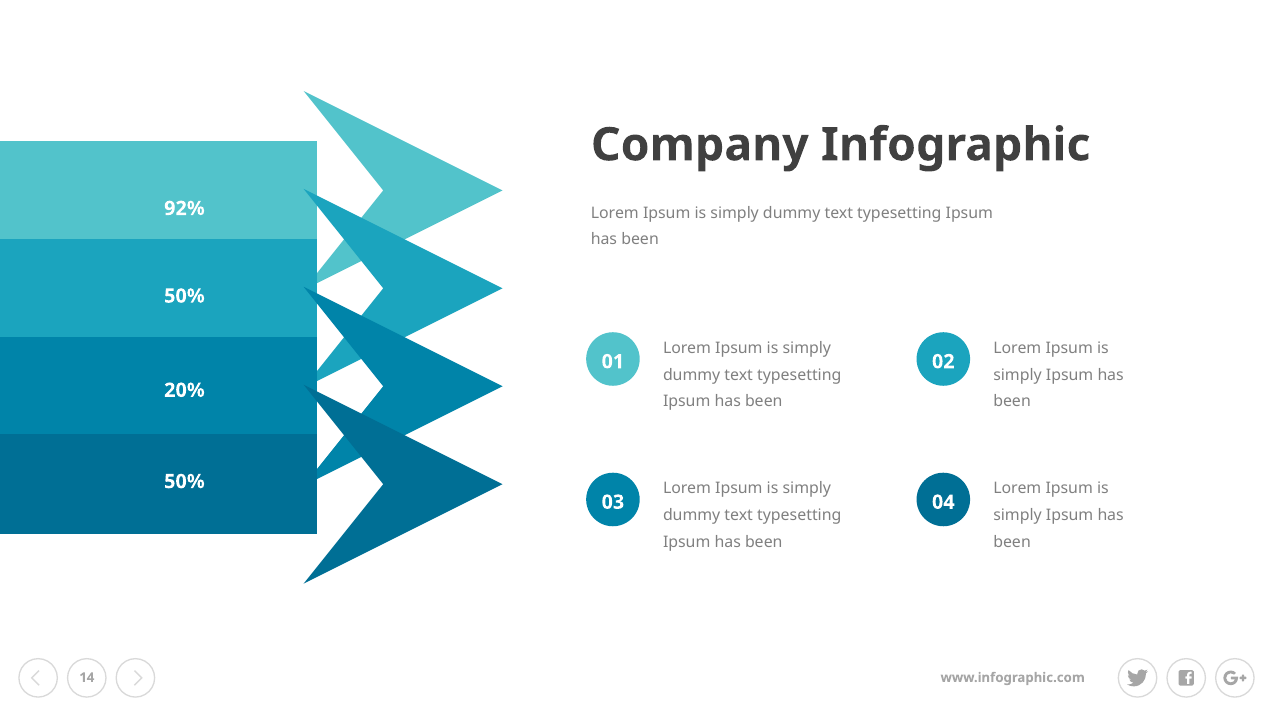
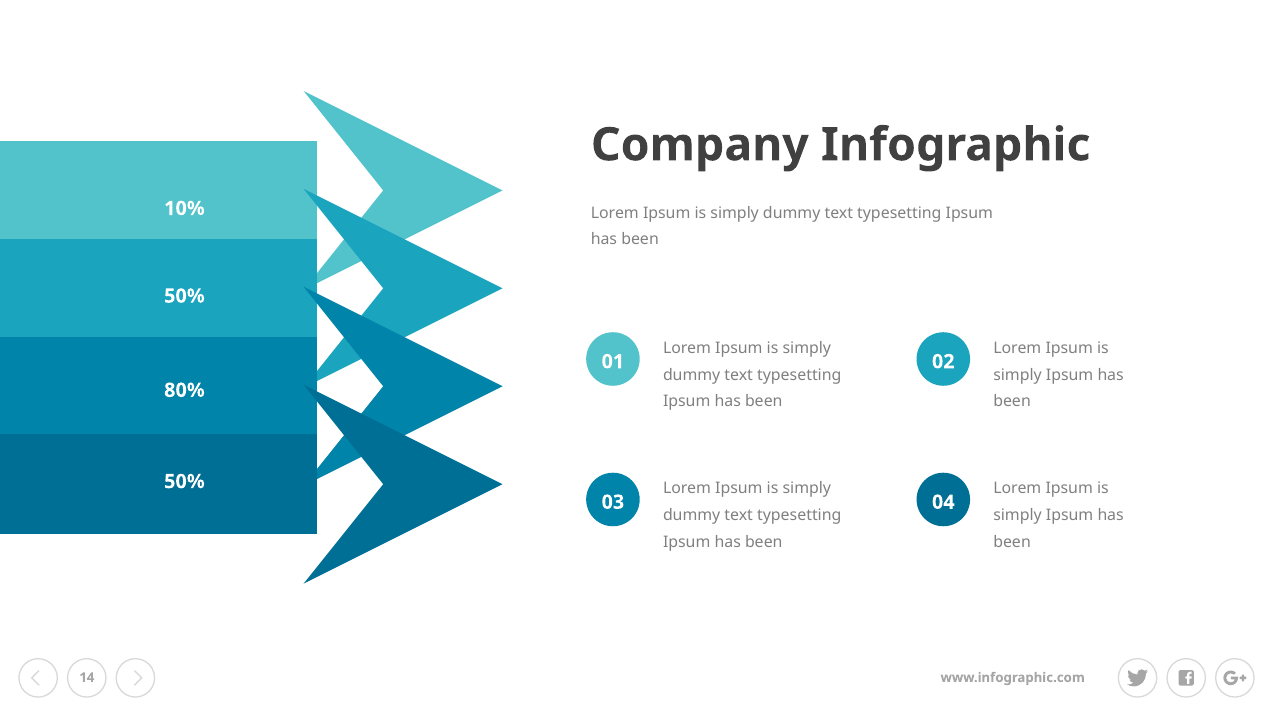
92%: 92% -> 10% (184, 208)
20%: 20% -> 80% (184, 390)
